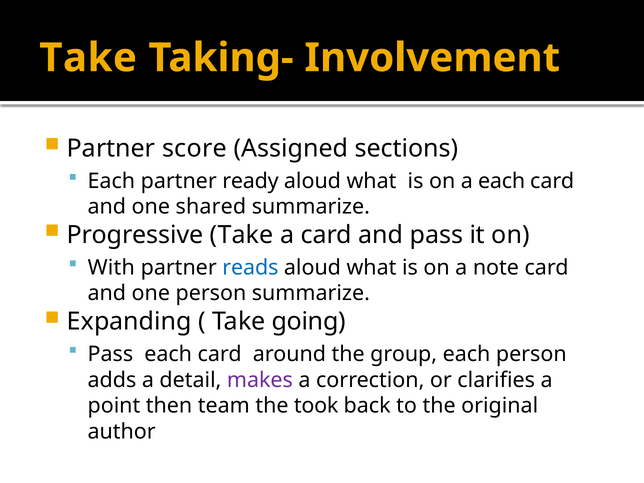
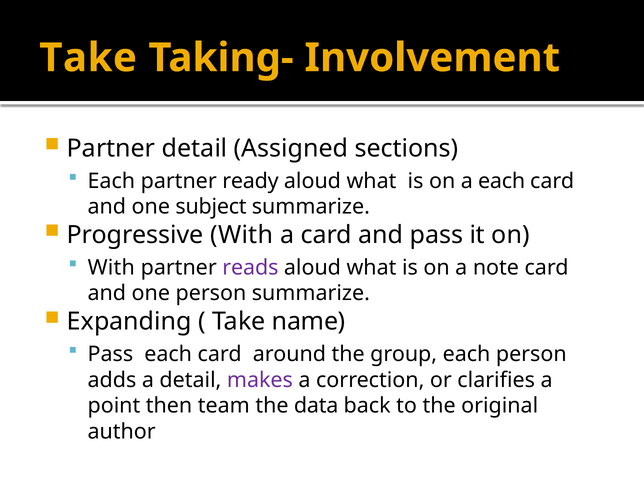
Partner score: score -> detail (195, 148)
shared: shared -> subject (211, 207)
Progressive Take: Take -> With (242, 235)
reads colour: blue -> purple (250, 268)
going: going -> name (309, 321)
took: took -> data (316, 406)
